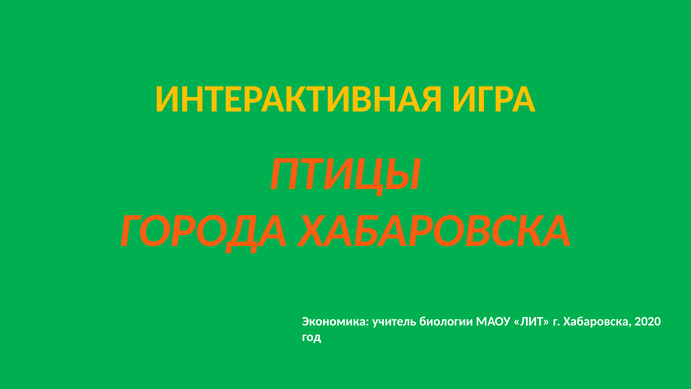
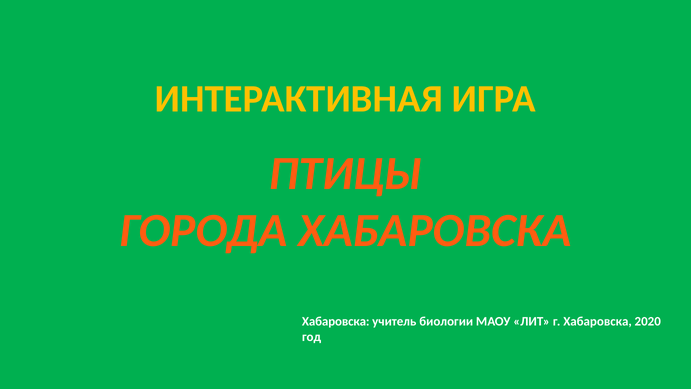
Экономика: Экономика -> Хабаровска (336, 321)
